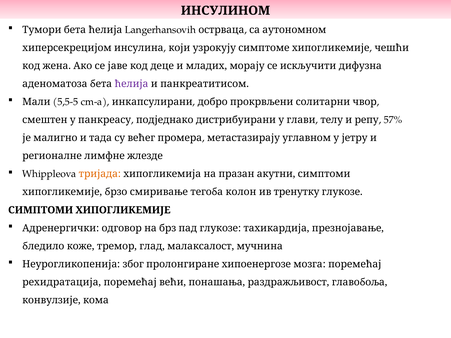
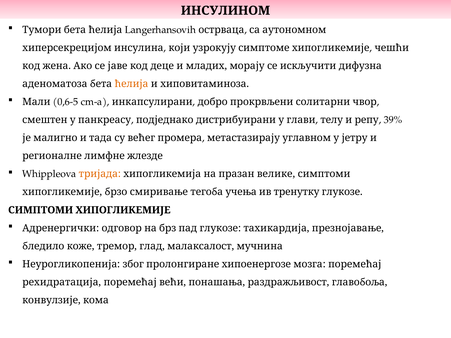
ћелија colour: purple -> orange (131, 84)
панкреатитисом: панкреатитисом -> хиповитаминоза (205, 84)
5,5-5: 5,5-5 -> 0,6-5 (66, 102)
57%: 57% -> 39% (393, 120)
акутни: акутни -> велике (276, 174)
колон: колон -> учења (241, 192)
